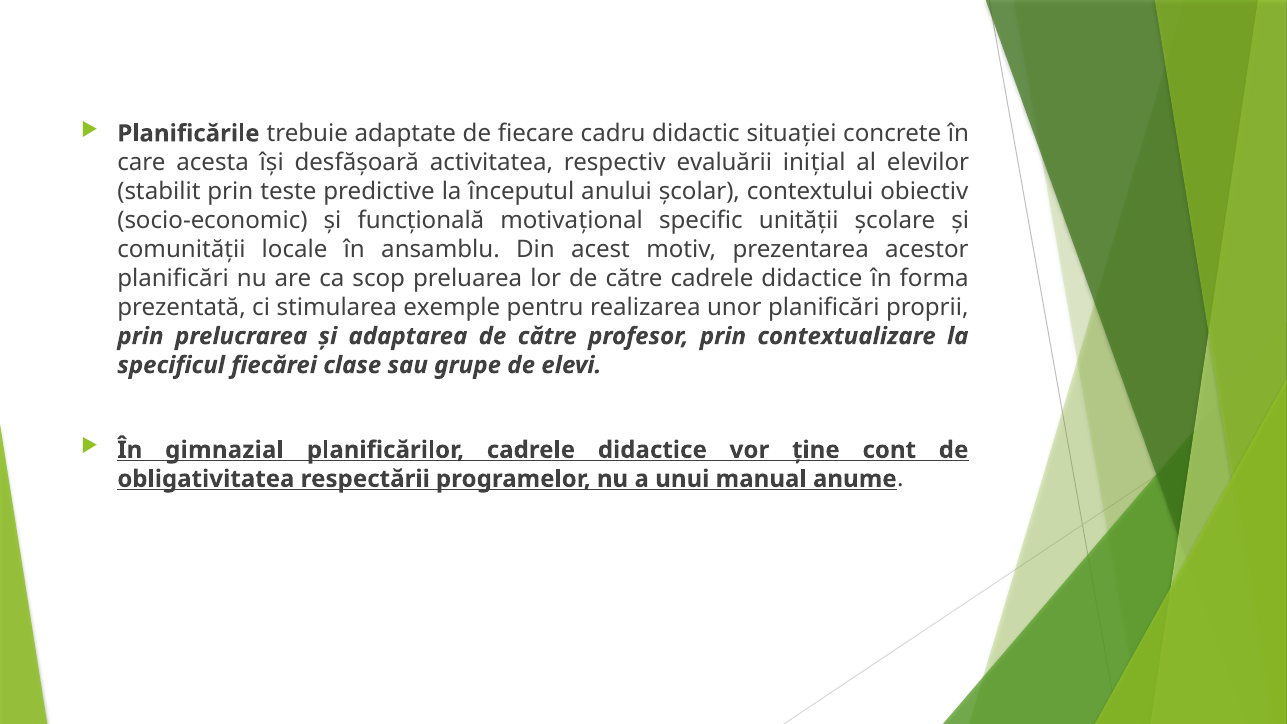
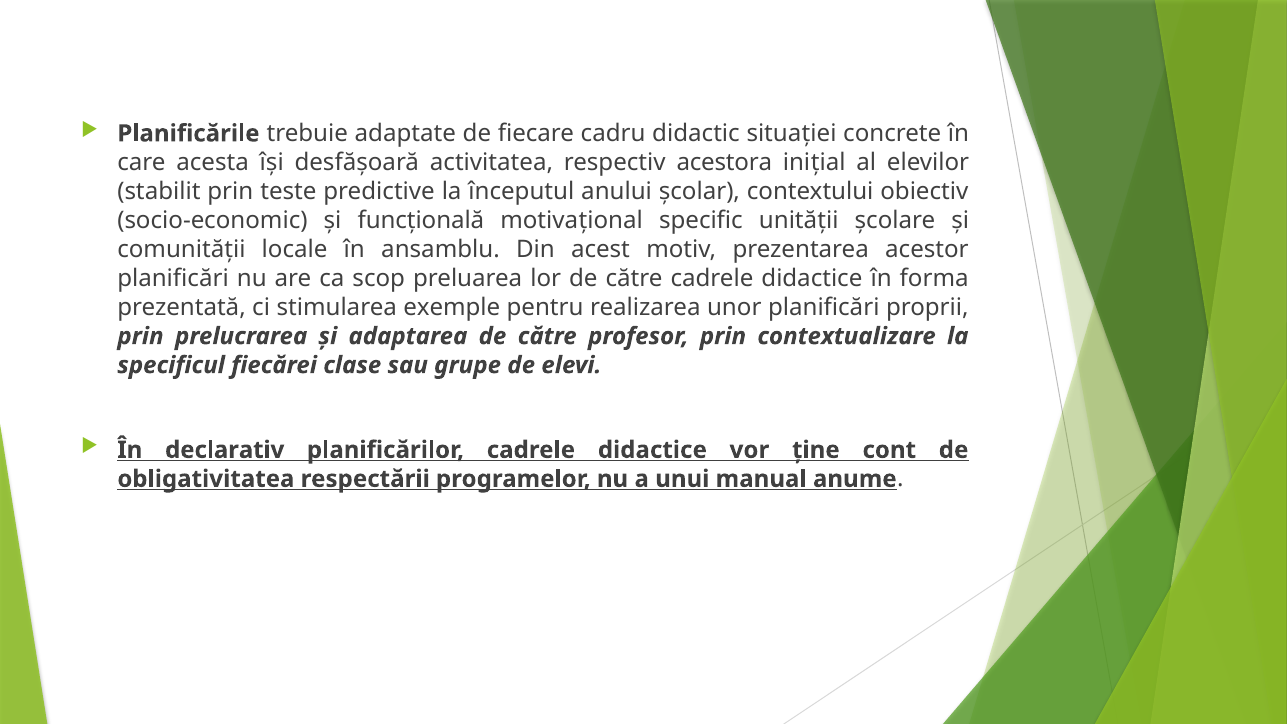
evaluării: evaluării -> acestora (724, 162)
gimnazial: gimnazial -> declarativ (225, 450)
